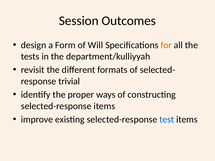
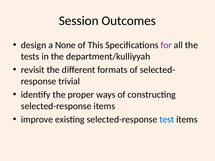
Form: Form -> None (65, 45)
Will: Will -> This (96, 45)
for colour: orange -> purple (166, 45)
